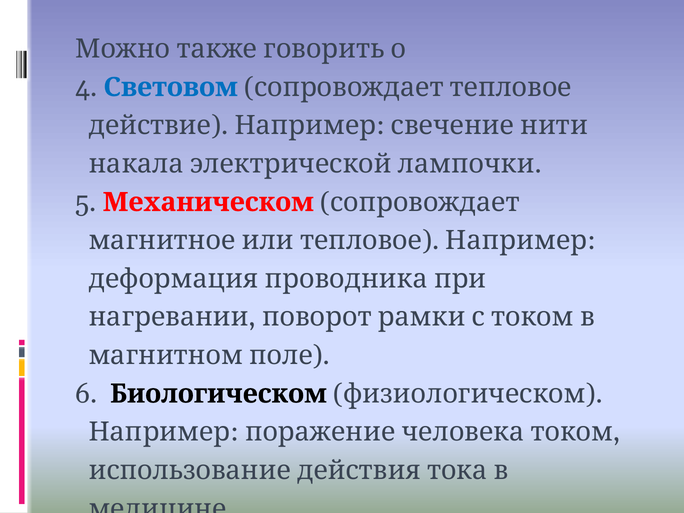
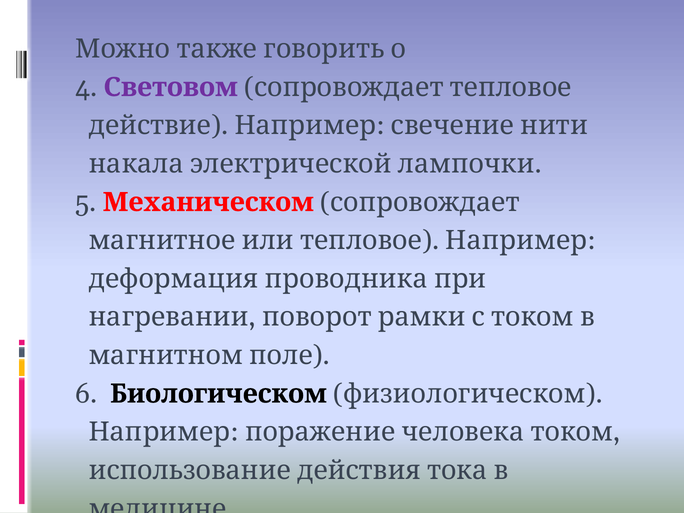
Световом colour: blue -> purple (171, 87)
